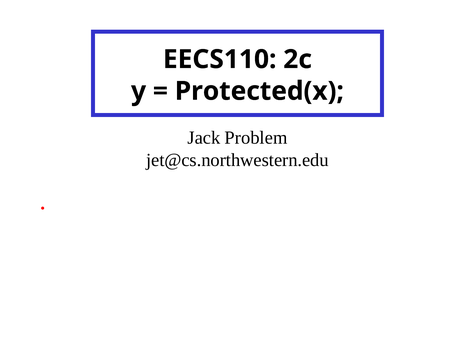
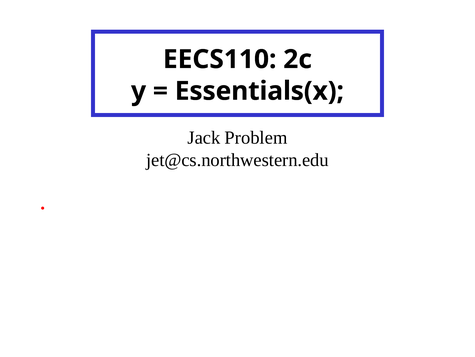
Protected(x: Protected(x -> Essentials(x (259, 91)
